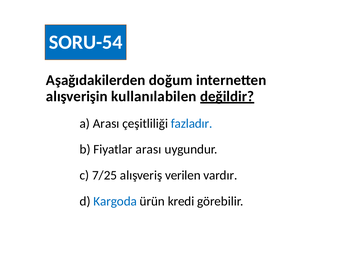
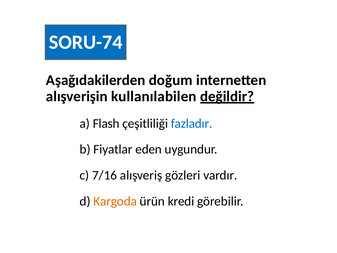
SORU-54: SORU-54 -> SORU-74 (86, 42)
a Arası: Arası -> Flash (106, 123)
Fiyatlar arası: arası -> eden (149, 149)
7/25: 7/25 -> 7/16 (105, 175)
verilen: verilen -> gözleri (183, 175)
Kargoda colour: blue -> orange (115, 201)
